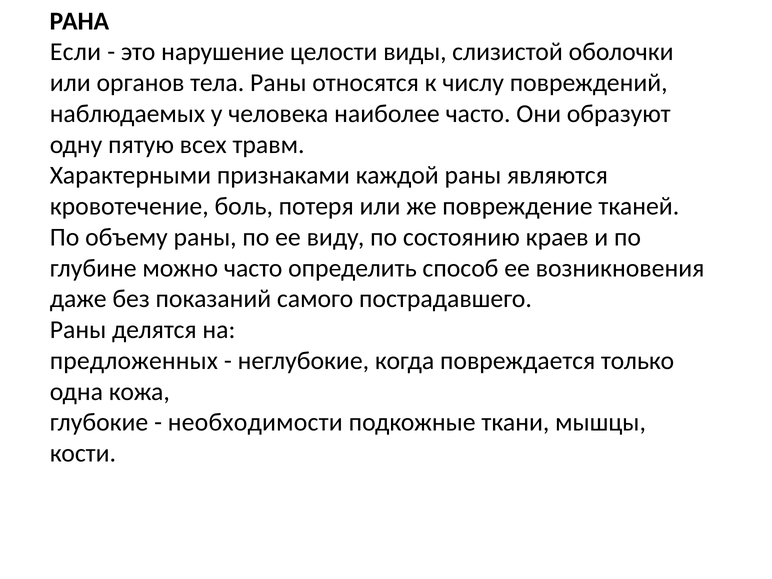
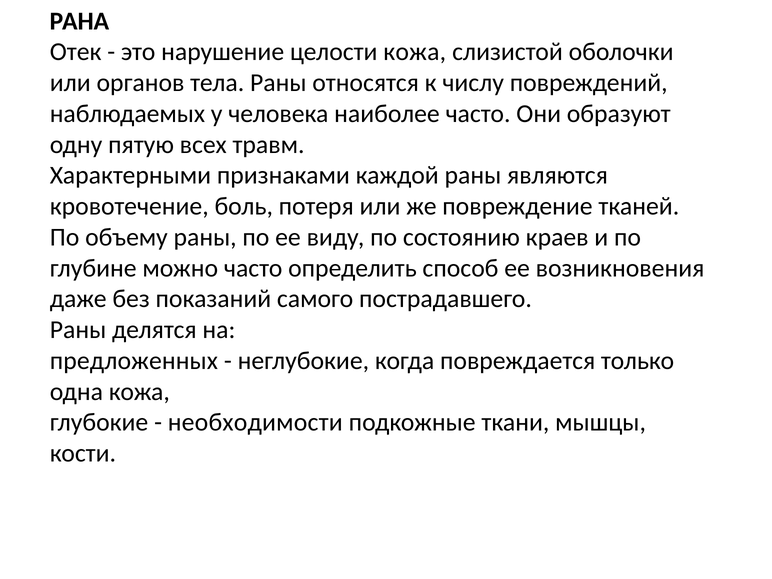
Если: Если -> Отек (76, 52)
целости виды: виды -> кожа (415, 52)
